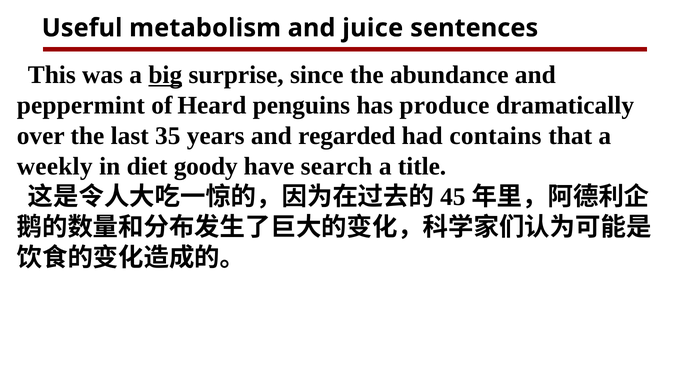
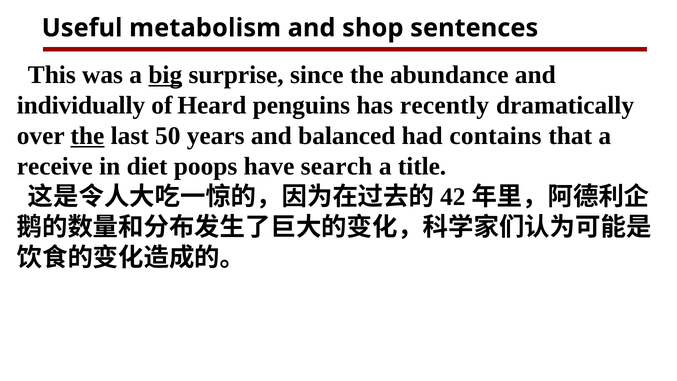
juice: juice -> shop (373, 28)
peppermint: peppermint -> individually (81, 105)
produce: produce -> recently (444, 105)
the underline: none -> present (87, 136)
35: 35 -> 50 (168, 136)
regarded: regarded -> balanced (347, 136)
weekly: weekly -> receive (55, 166)
goody: goody -> poops (206, 166)
45: 45 -> 42 (453, 197)
